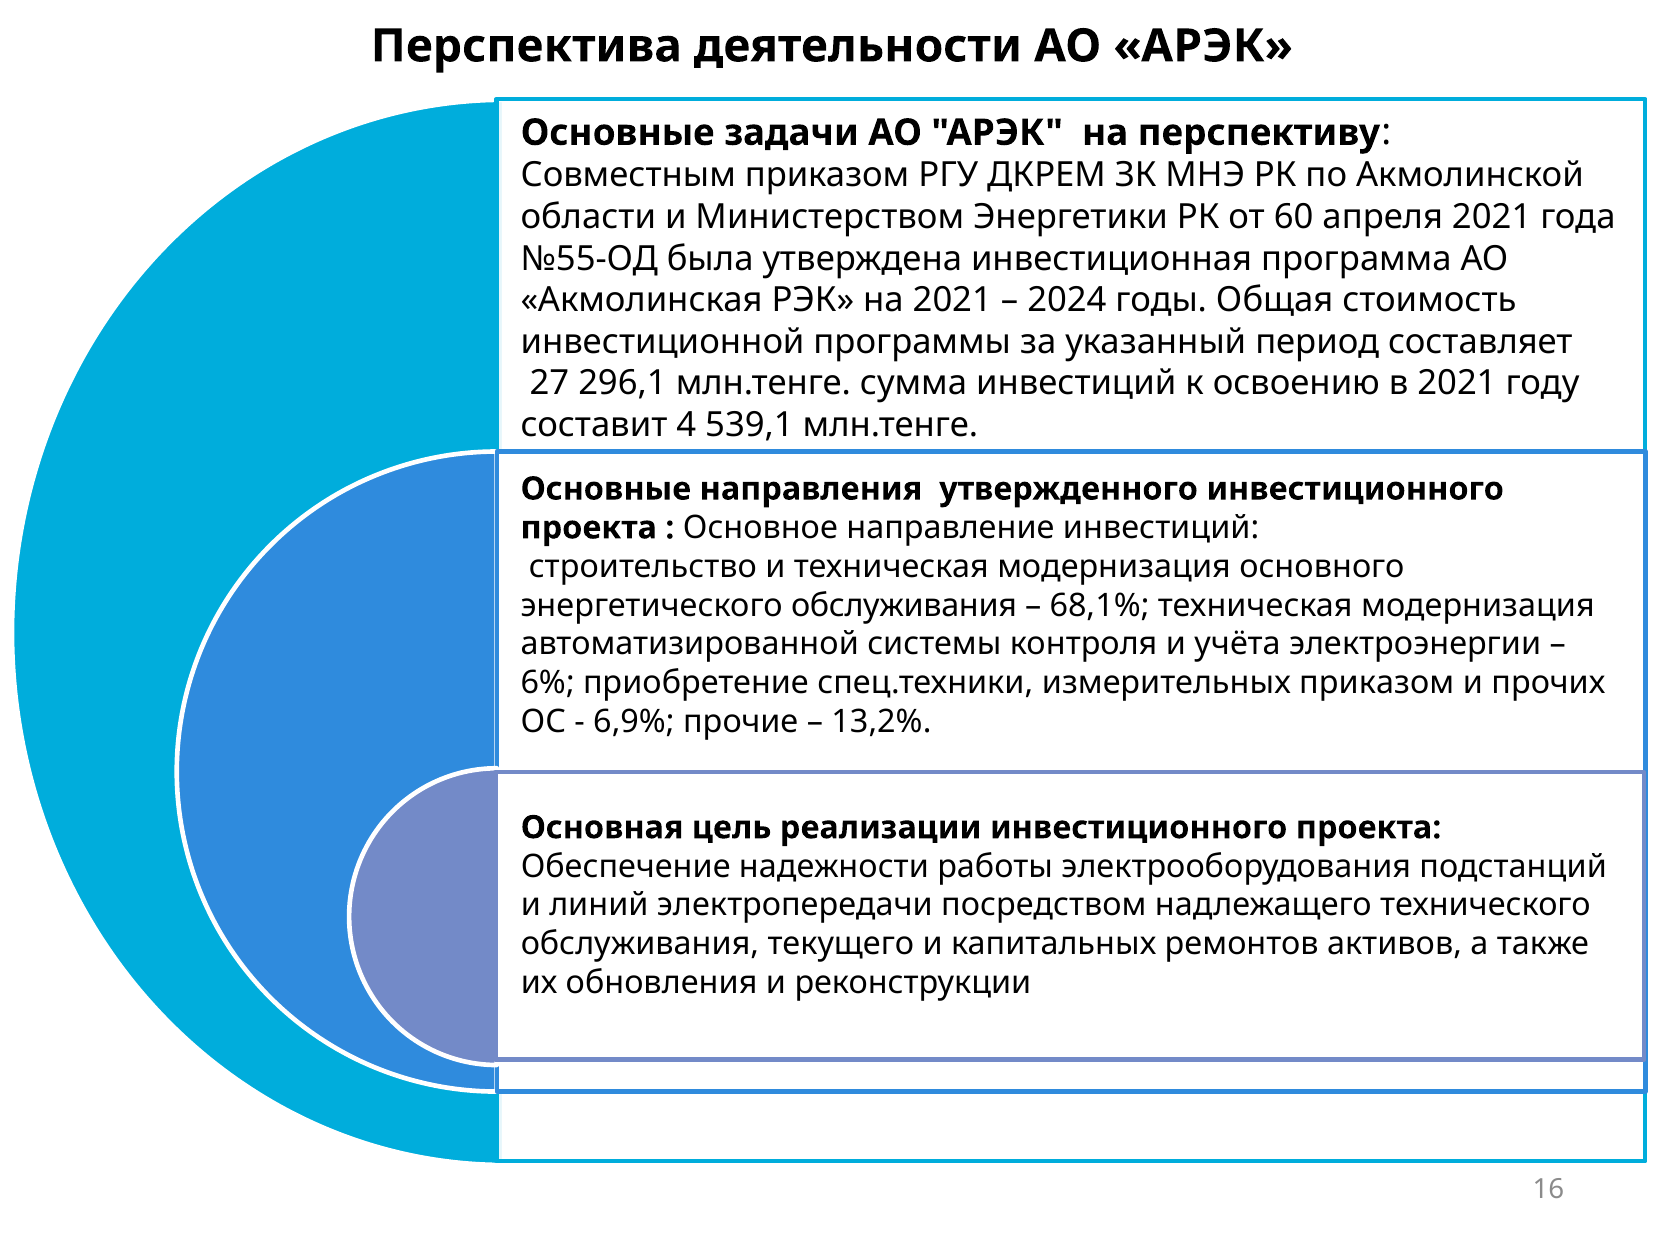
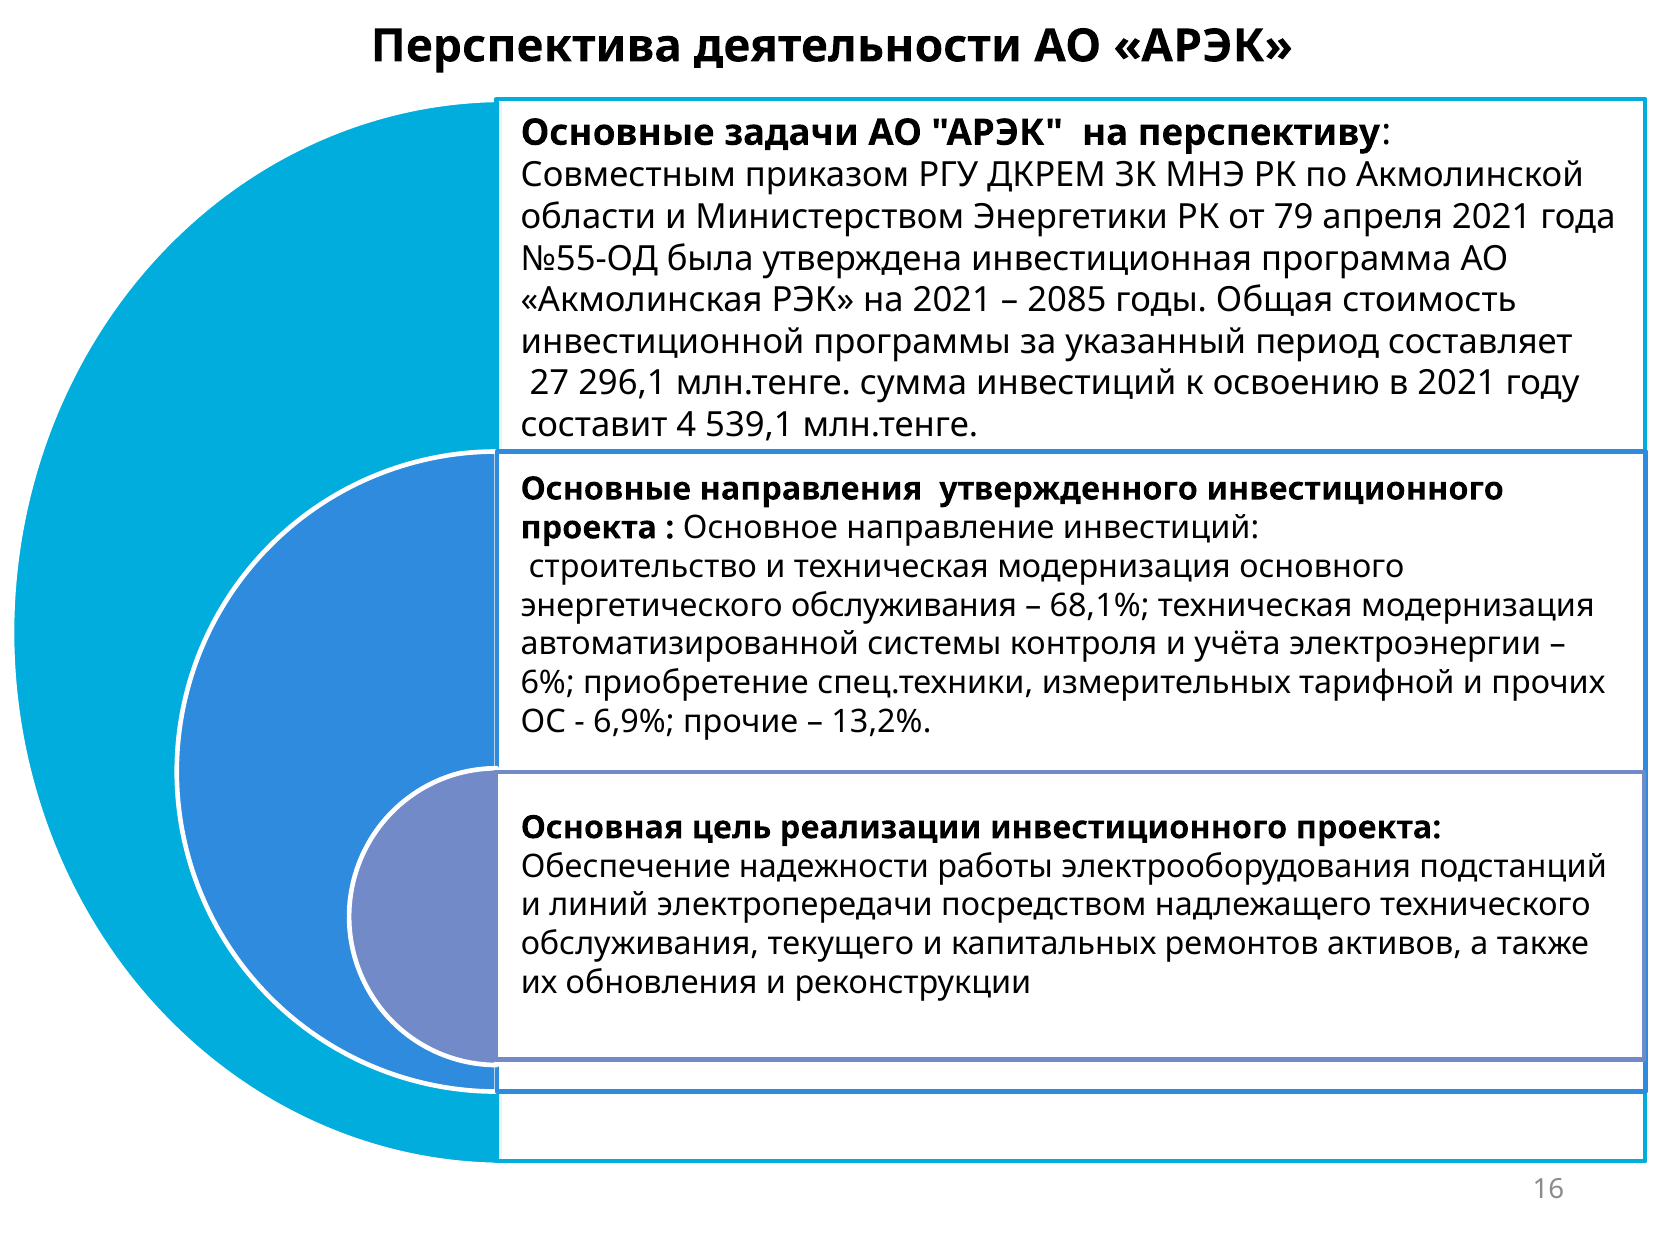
60: 60 -> 79 (1294, 217)
2024: 2024 -> 2085 (1067, 300)
измерительных приказом: приказом -> тарифной (1377, 683)
